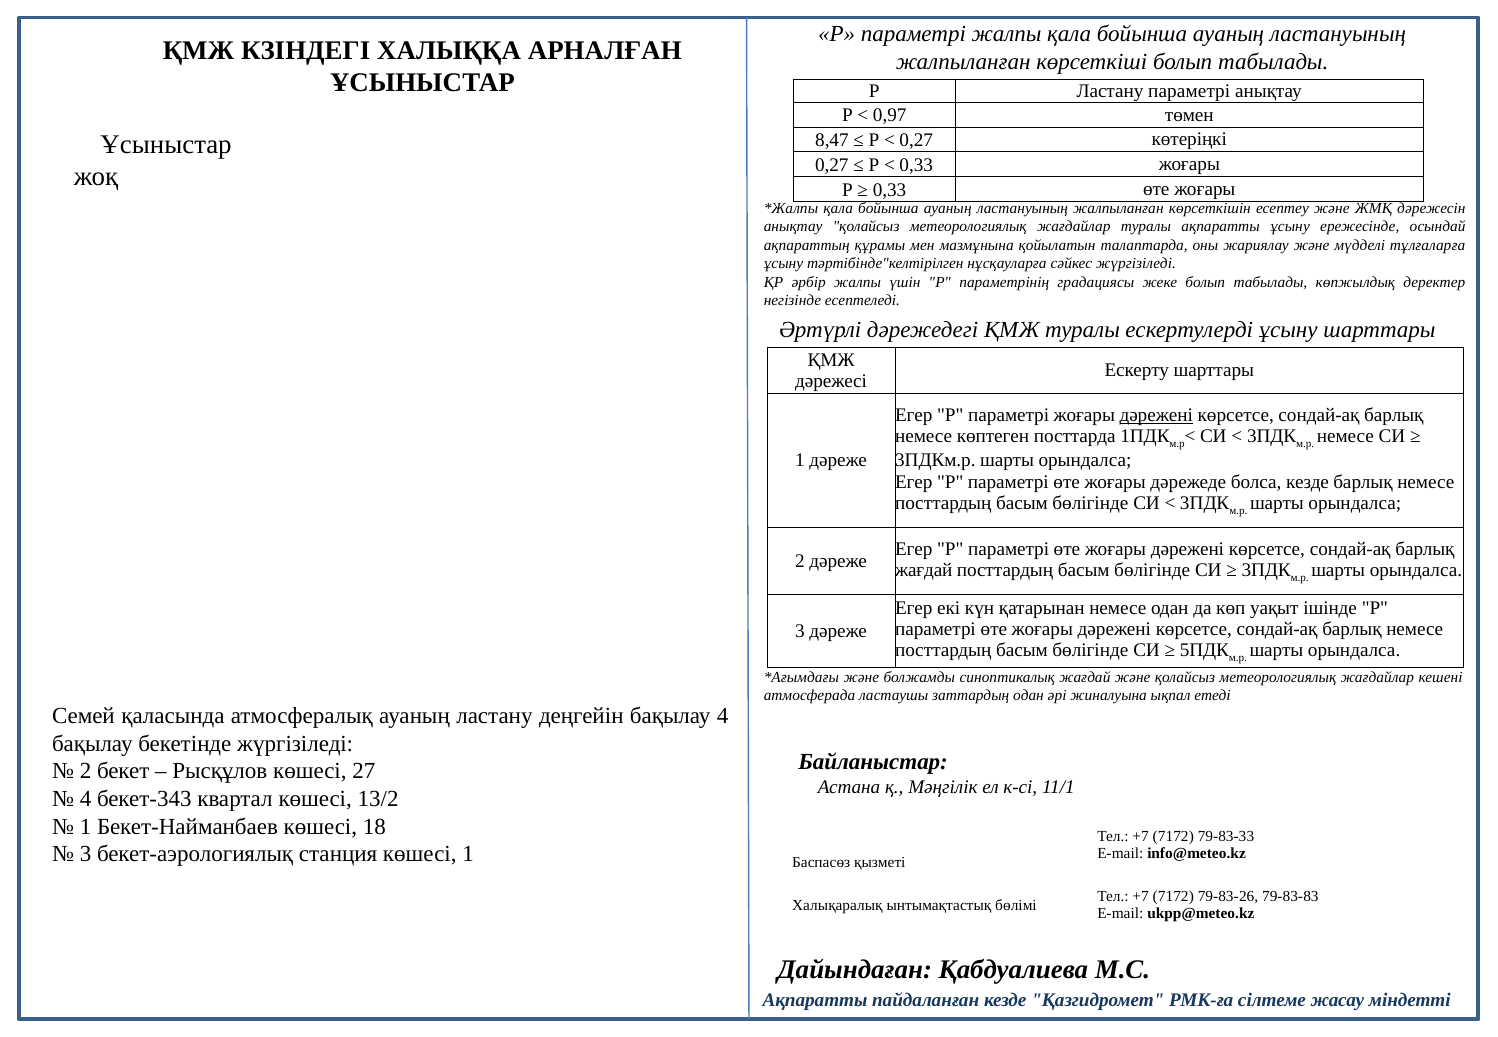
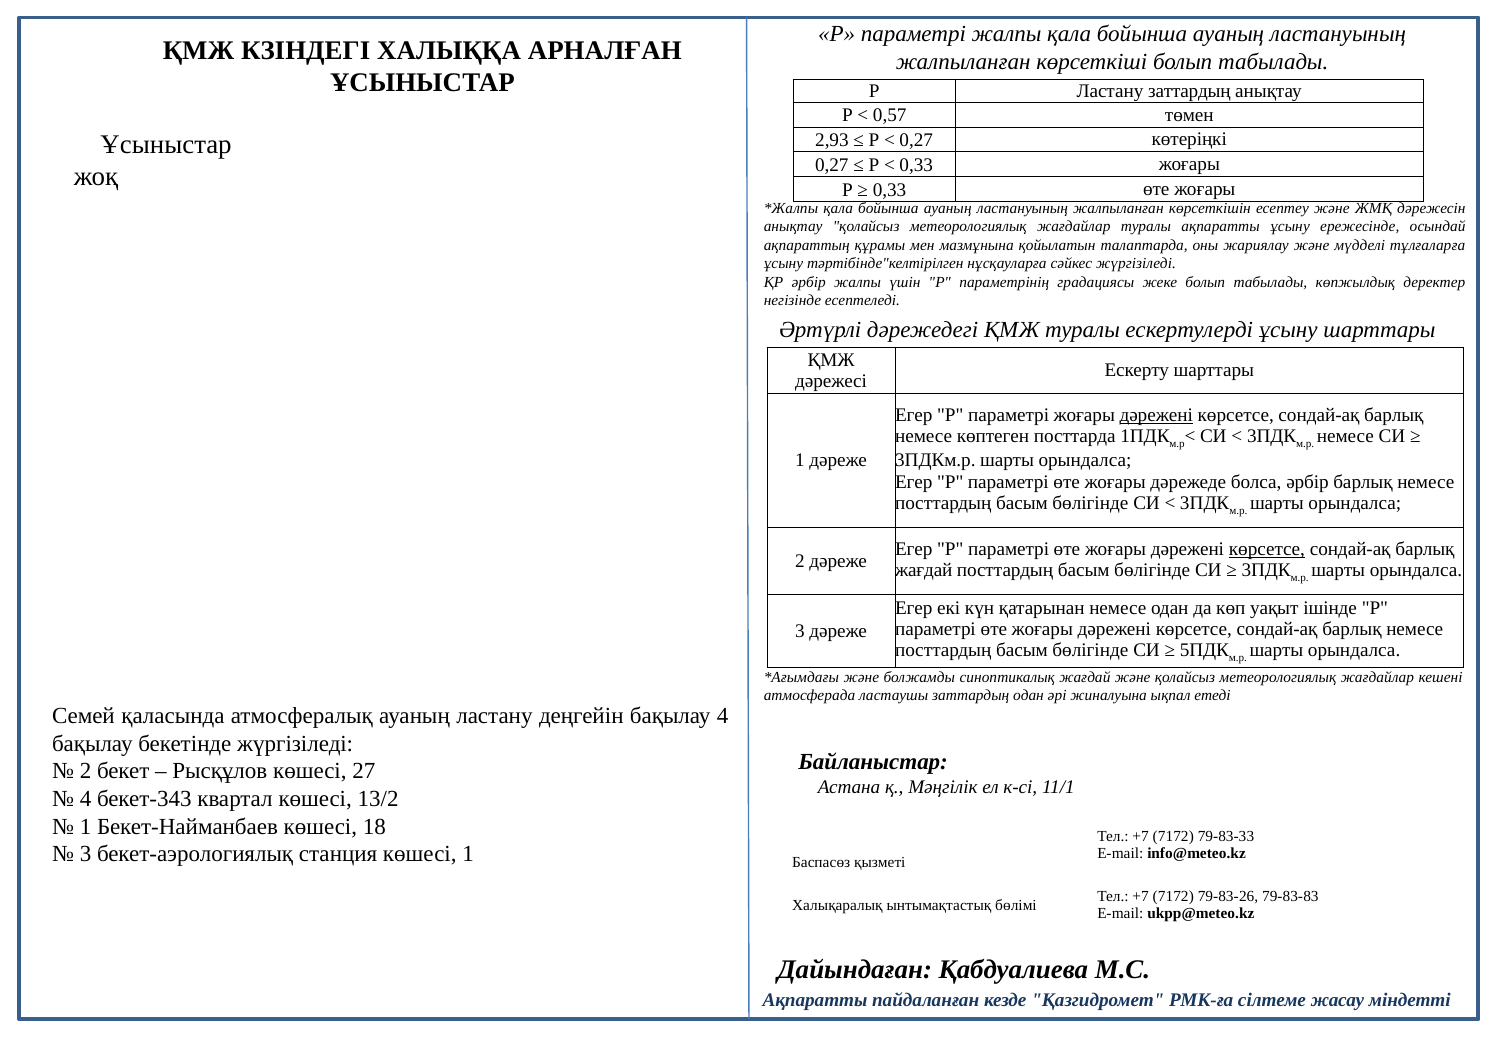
Ластану параметрі: параметрі -> заттардың (1189, 91)
0,97: 0,97 -> 0,57 (890, 116)
8,47: 8,47 -> 2,93 (832, 140)
болса кезде: кезде -> әрбір (1307, 482)
көрсетсе underline: none -> present (1267, 549)
